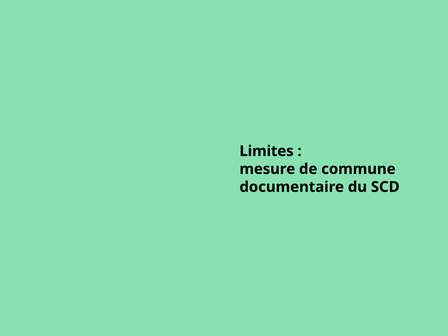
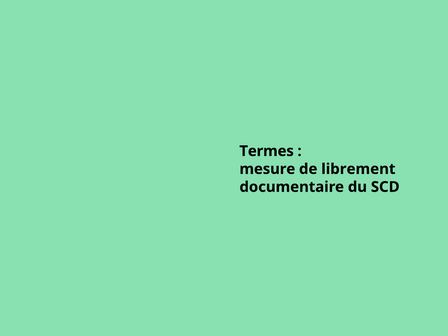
Limites: Limites -> Termes (267, 151)
commune: commune -> librement (358, 169)
